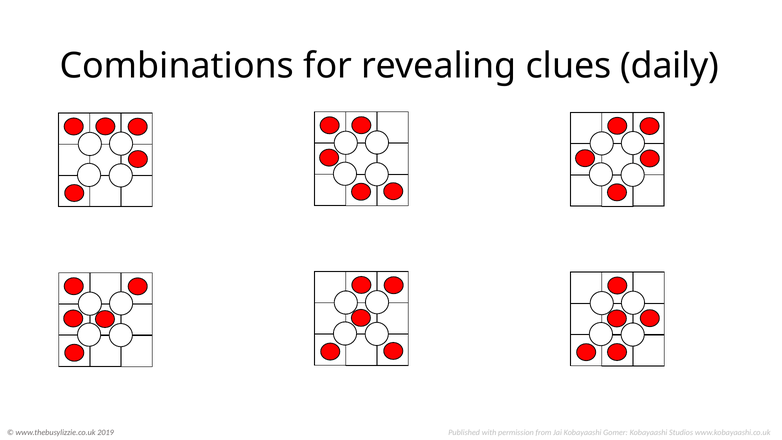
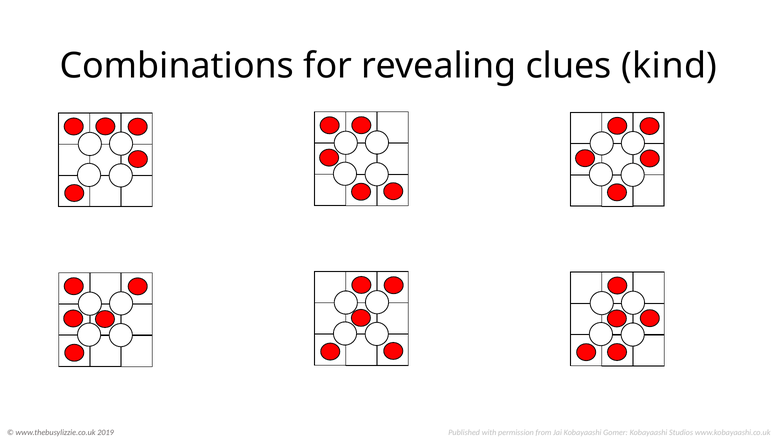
daily: daily -> kind (669, 66)
